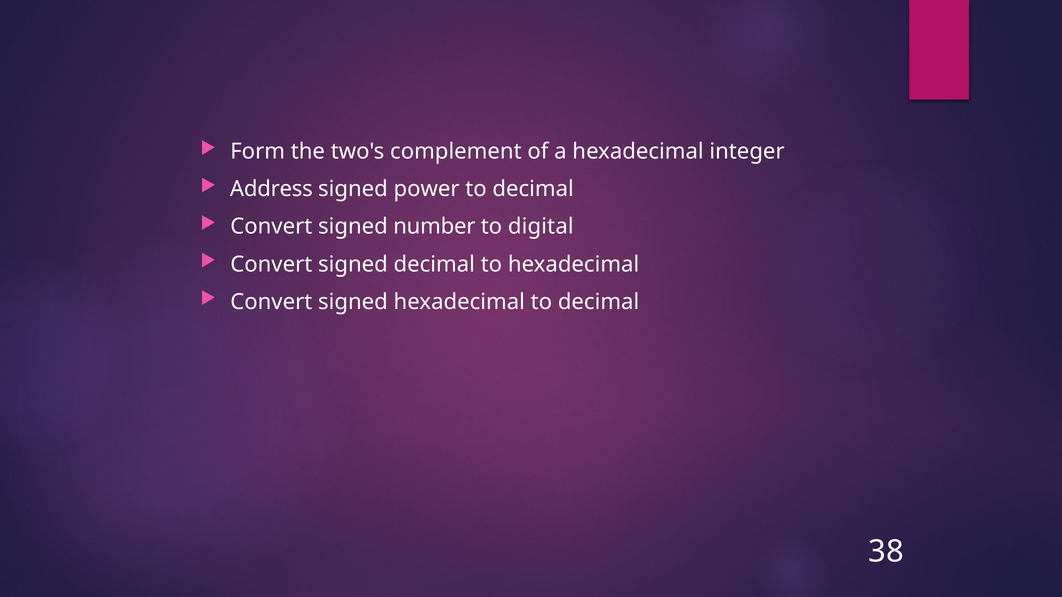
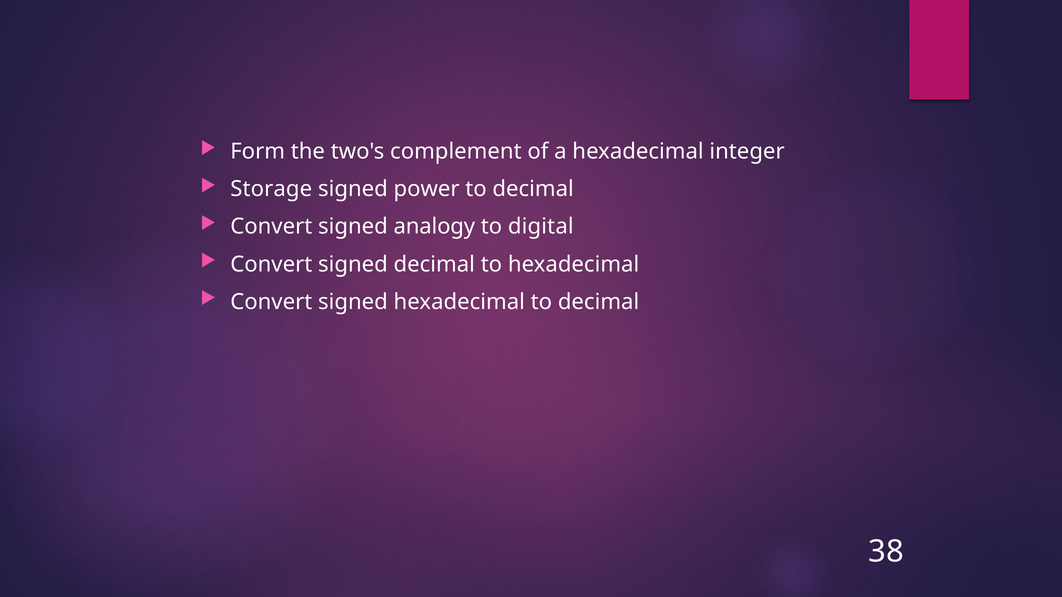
Address: Address -> Storage (271, 189)
number: number -> analogy (434, 227)
